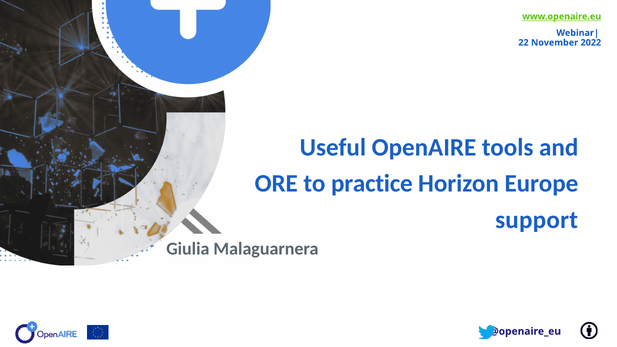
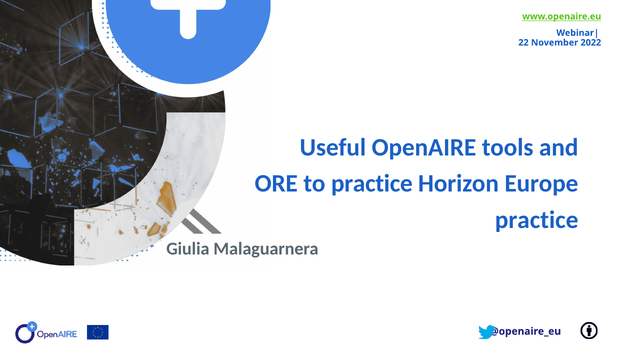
support: support -> practice (537, 220)
